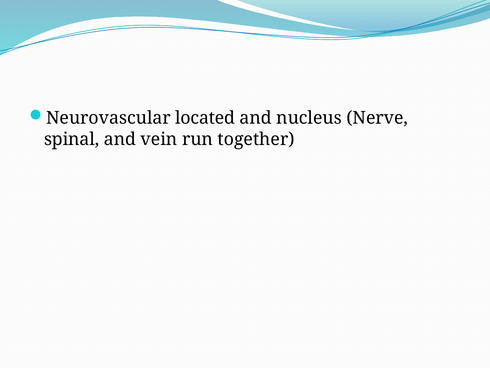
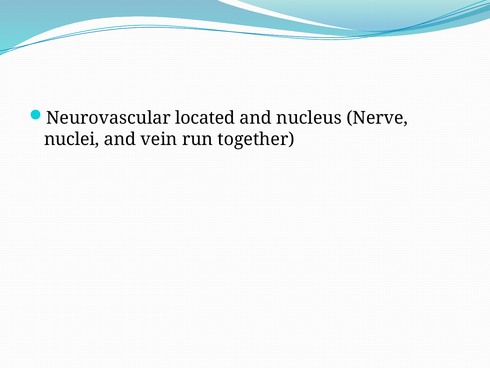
spinal: spinal -> nuclei (72, 139)
